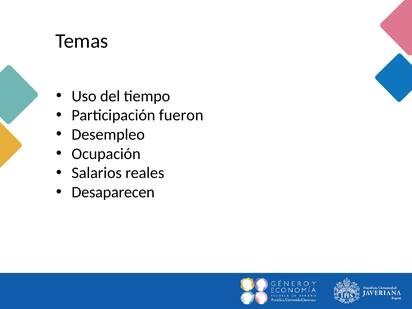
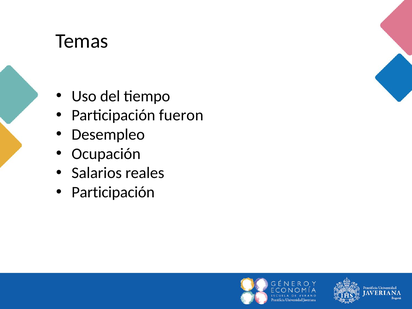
Desaparecen: Desaparecen -> Participación (113, 192)
